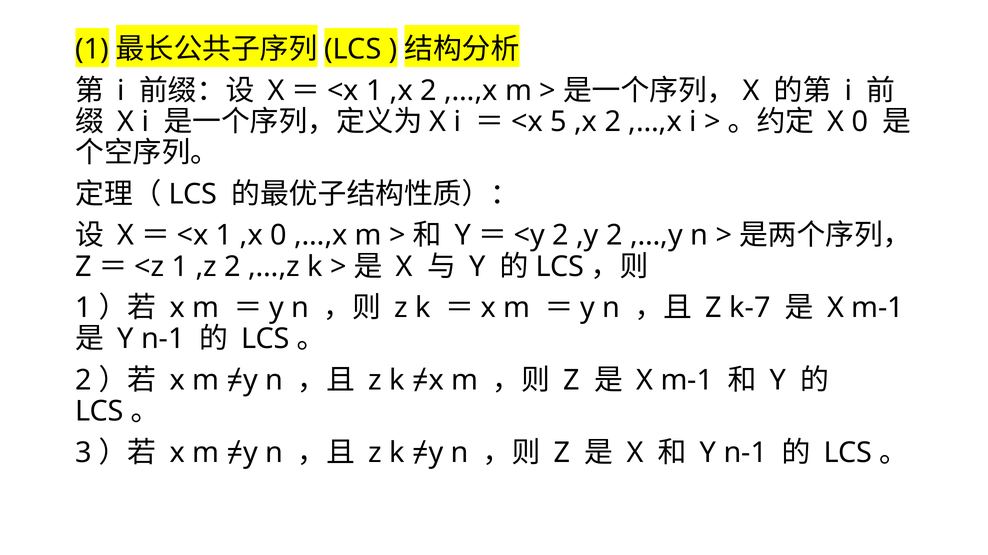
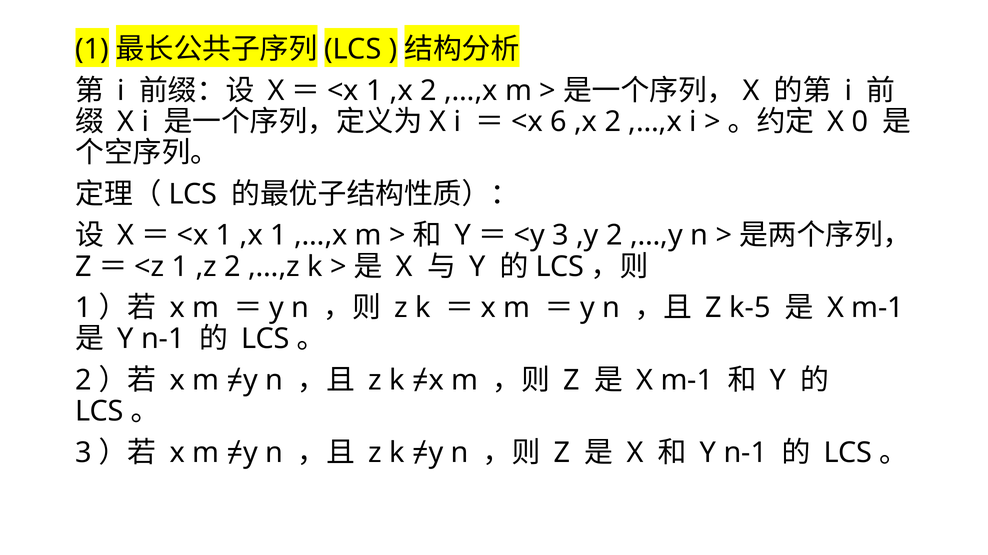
5: 5 -> 6 (558, 122)
,x 0: 0 -> 1 (278, 236)
2: 2 -> 3 (561, 236)
k-7: k-7 -> k-5 (750, 308)
